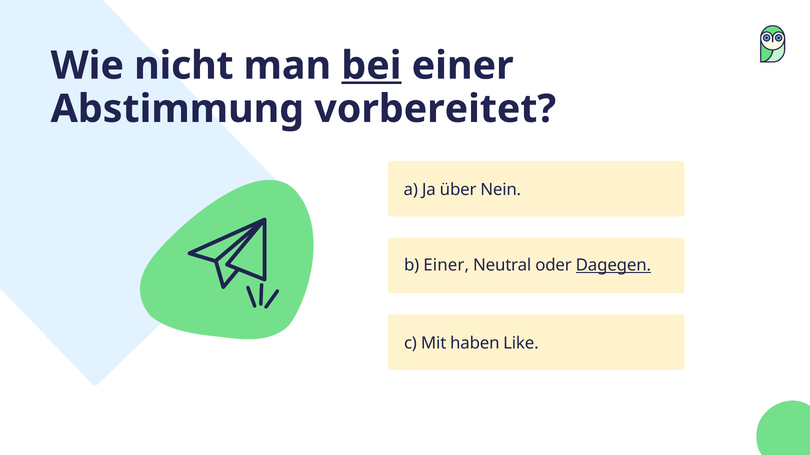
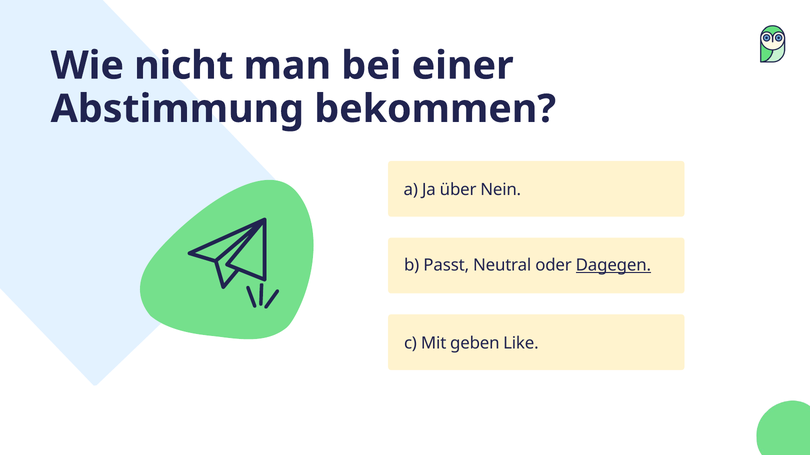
bei underline: present -> none (371, 66)
vorbereitet: vorbereitet -> bekommen (435, 109)
b Einer: Einer -> Passt (446, 266)
haben: haben -> geben (475, 344)
